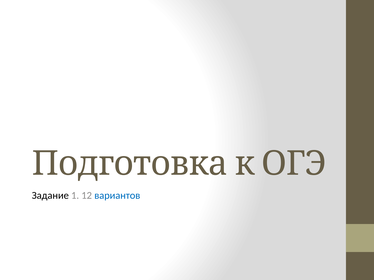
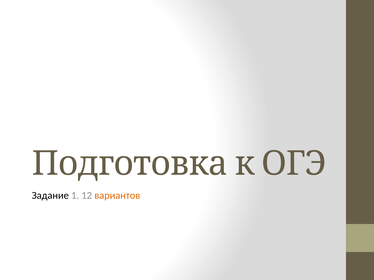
вариантов colour: blue -> orange (117, 196)
